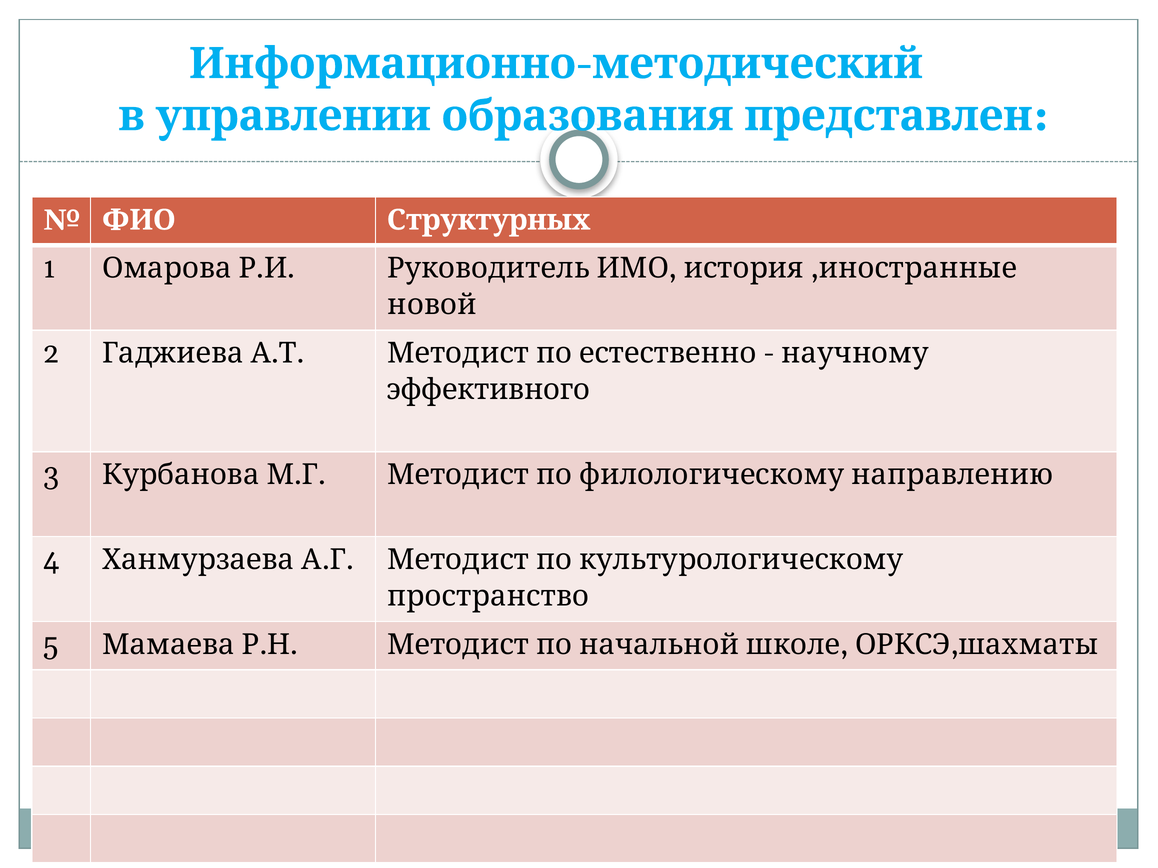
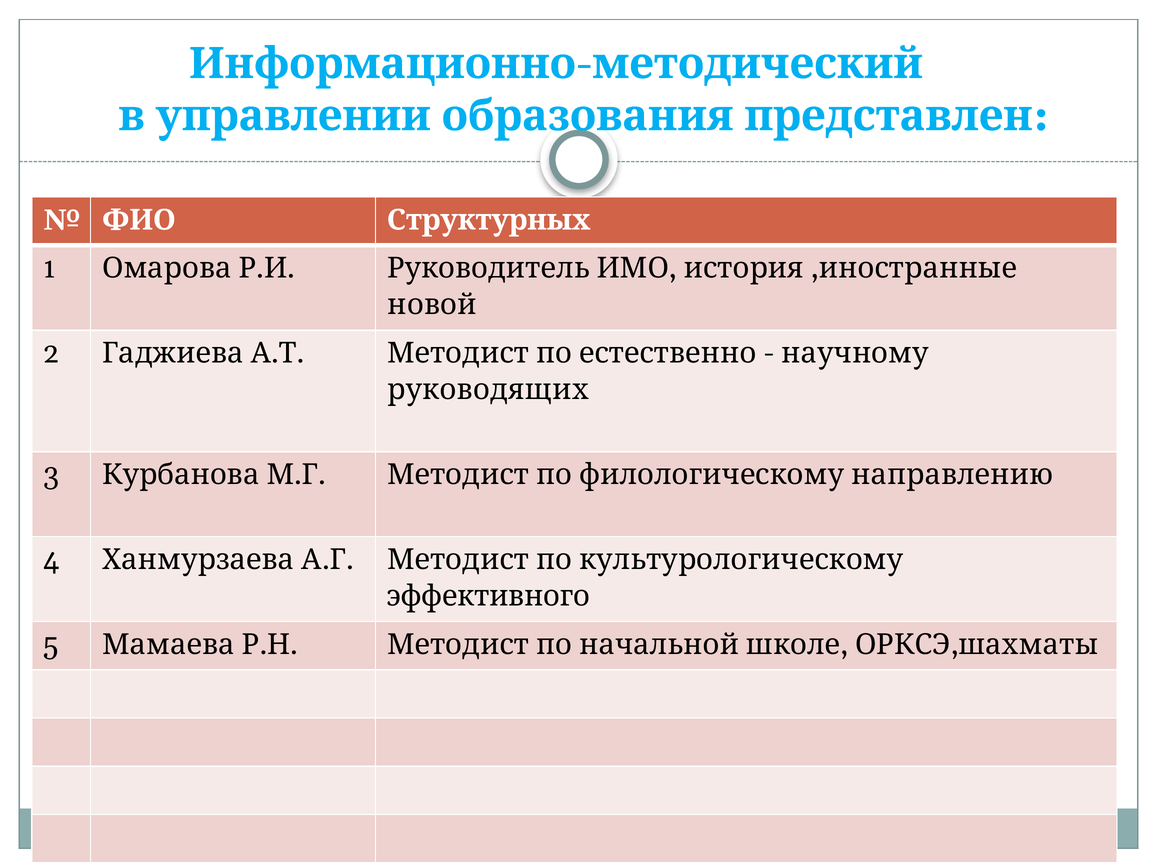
эффективного: эффективного -> руководящих (488, 390)
пространство: пространство -> эффективного (488, 597)
